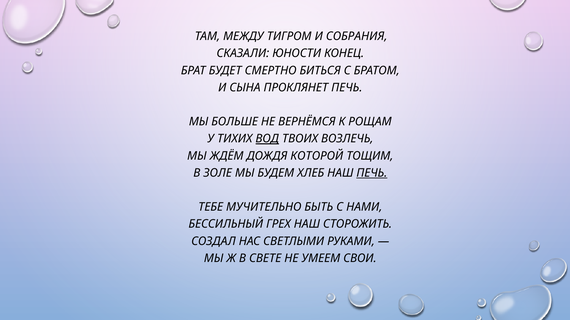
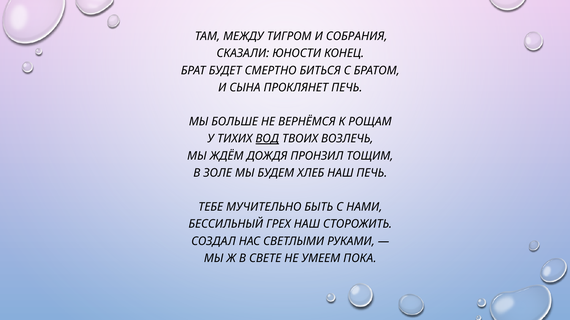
КОТОРОЙ: КОТОРОЙ -> ПРОНЗИЛ (317, 156)
ПЕЧЬ underline: present -> none (372, 173)
СВОИ: СВОИ -> ПОКА (360, 259)
